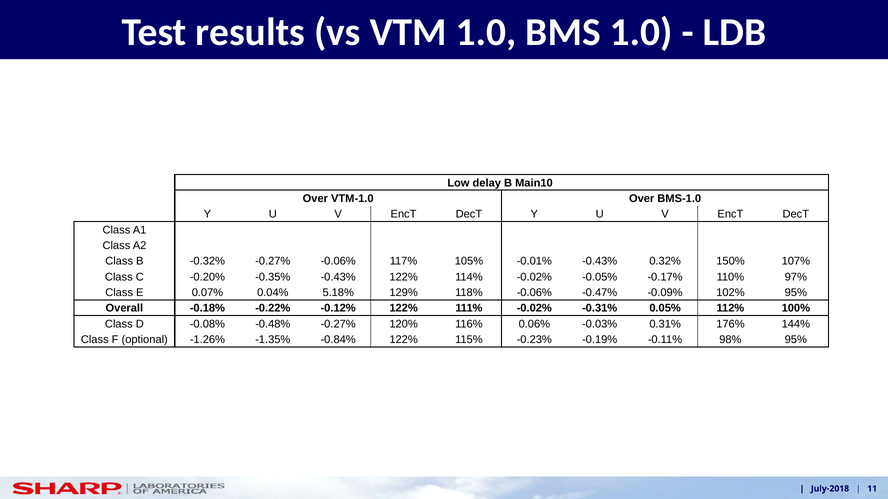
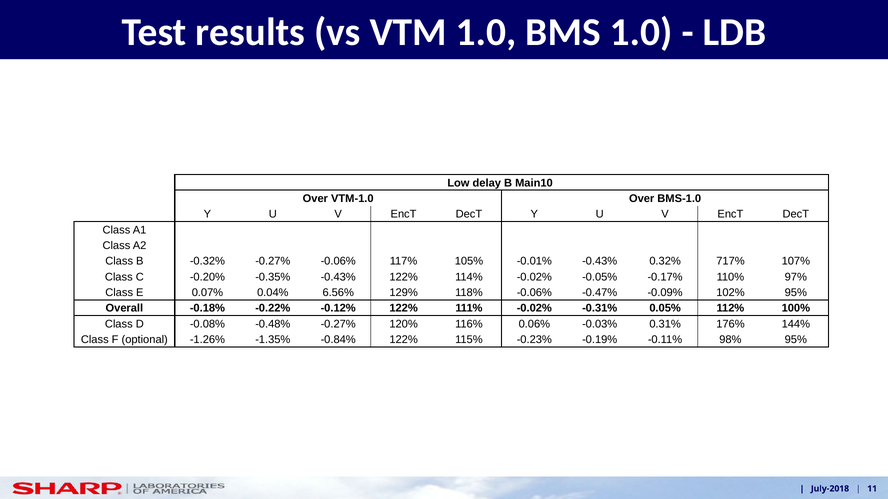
150%: 150% -> 717% (731, 262)
5.18%: 5.18% -> 6.56% (338, 293)
